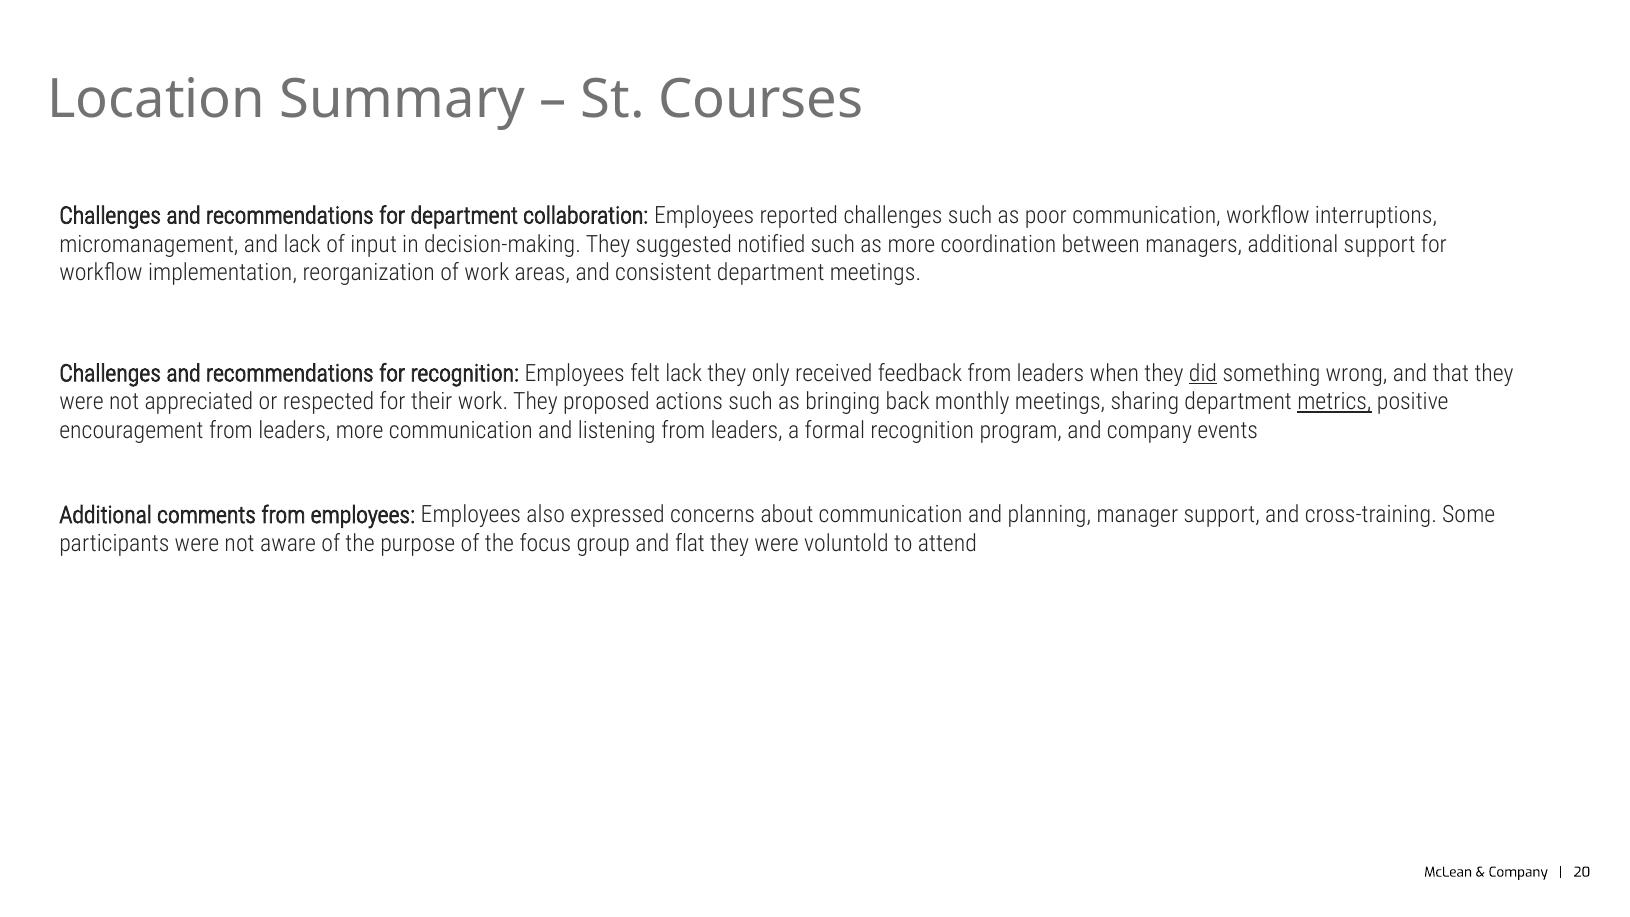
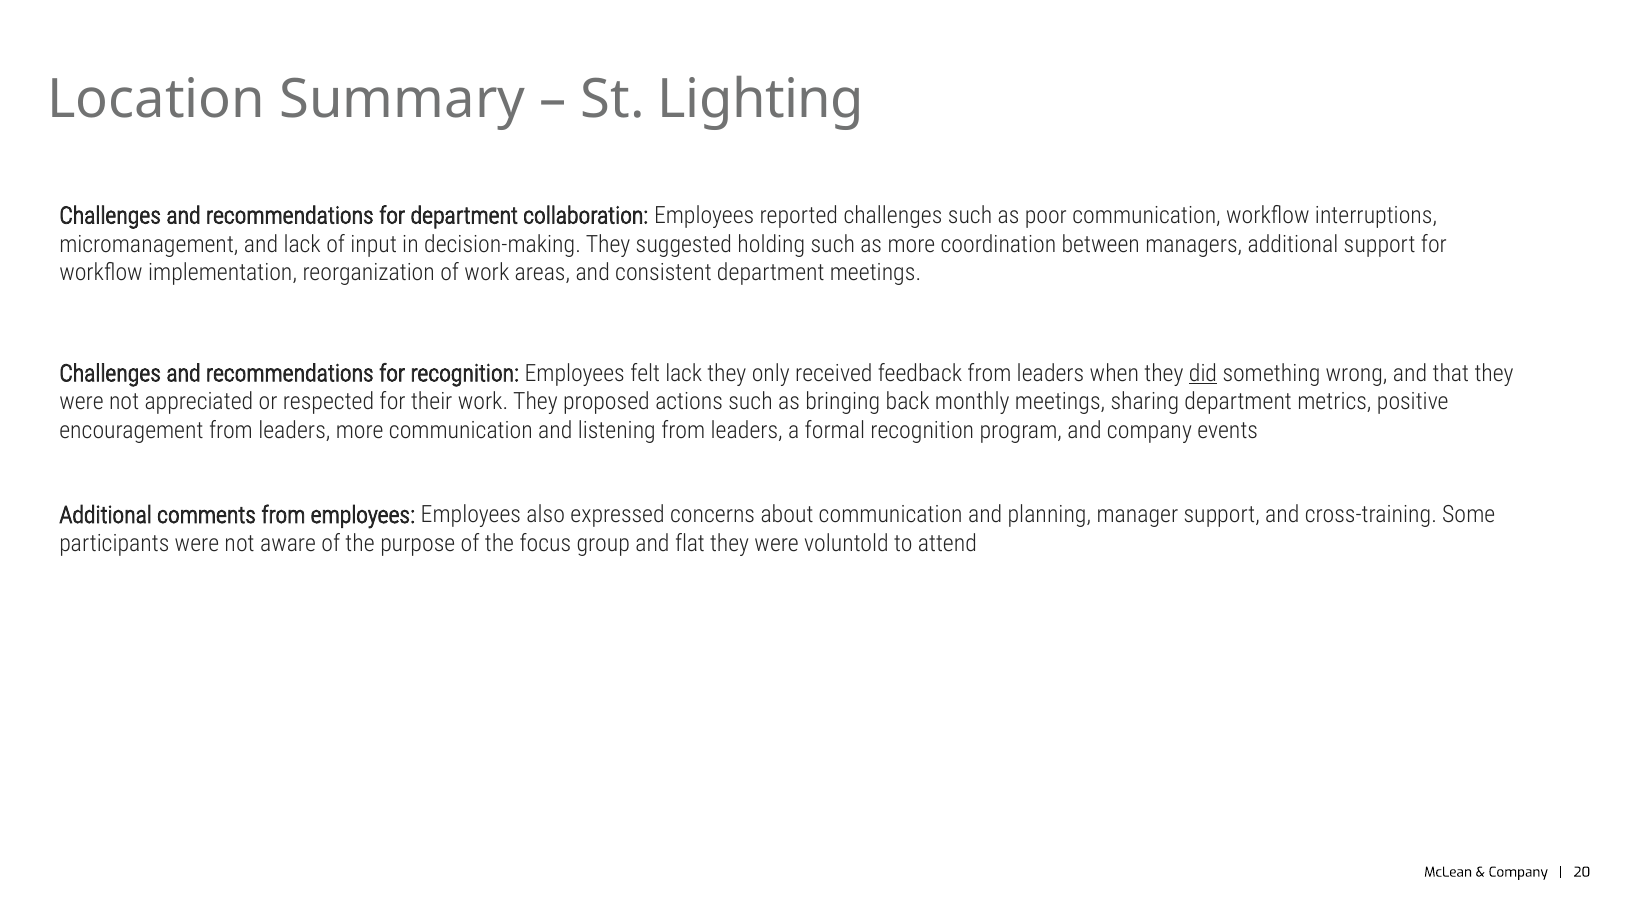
Courses: Courses -> Lighting (761, 100)
notified: notified -> holding (771, 244)
metrics underline: present -> none (1334, 402)
